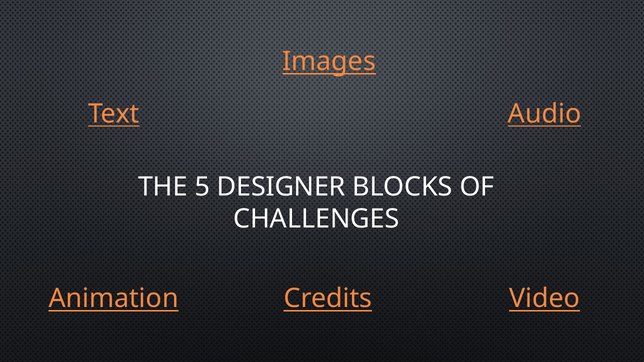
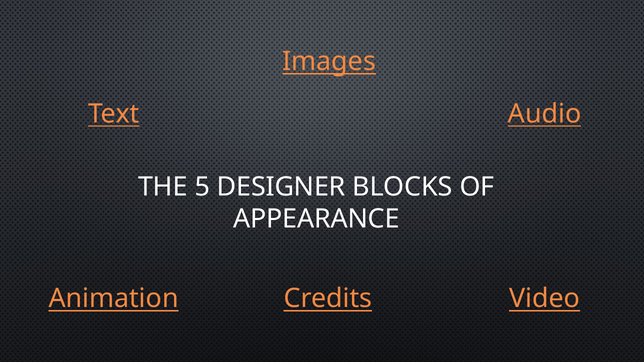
CHALLENGES: CHALLENGES -> APPEARANCE (316, 219)
